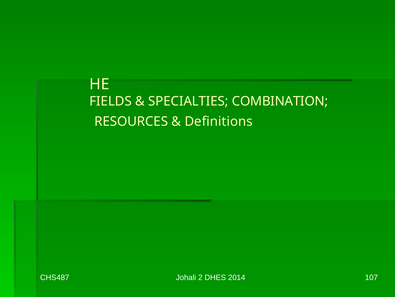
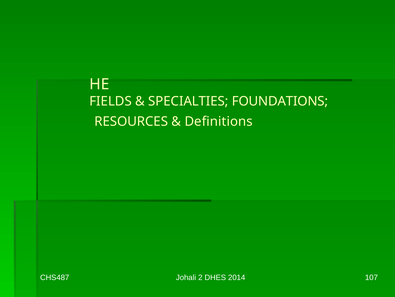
COMBINATION: COMBINATION -> FOUNDATIONS (280, 101)
